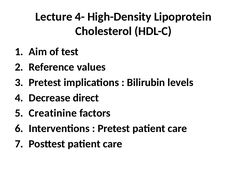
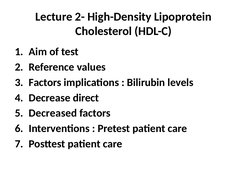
4-: 4- -> 2- (80, 17)
Pretest: Pretest -> Factors (45, 83)
Creatinine: Creatinine -> Decreased (53, 113)
